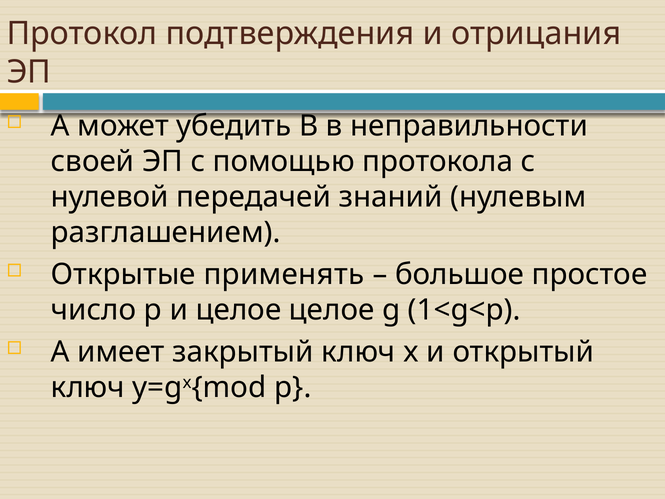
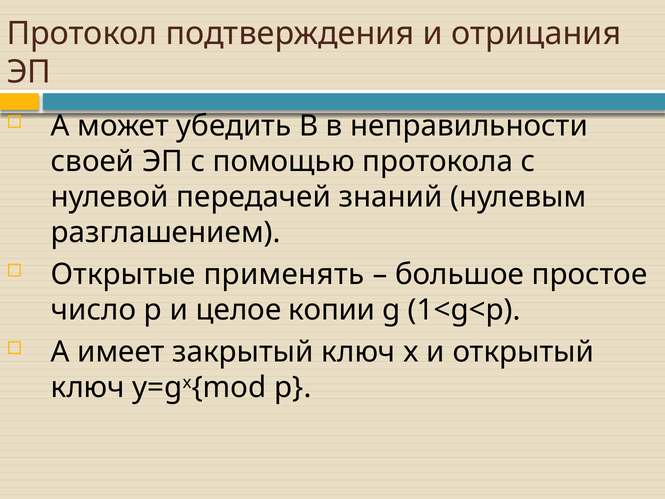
целое целое: целое -> копии (332, 310)
